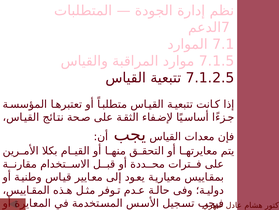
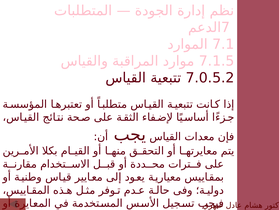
7.1.2.5: 7.1.2.5 -> 7.0.5.2 (210, 78)
